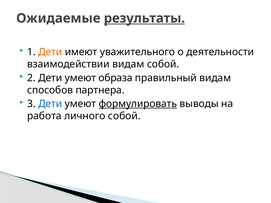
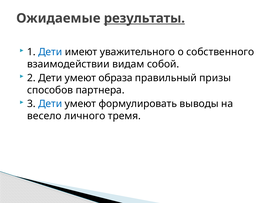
Дети colour: orange -> blue (50, 52)
деятельности: деятельности -> собственного (220, 52)
правильный видам: видам -> призы (215, 78)
формулировать underline: present -> none (138, 104)
работа: работа -> весело (44, 116)
личного собой: собой -> тремя (124, 116)
